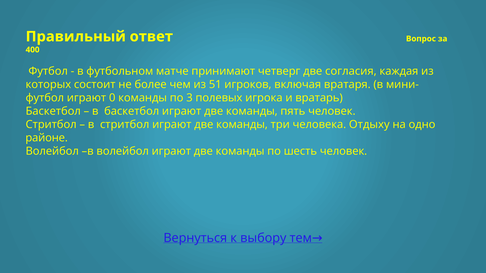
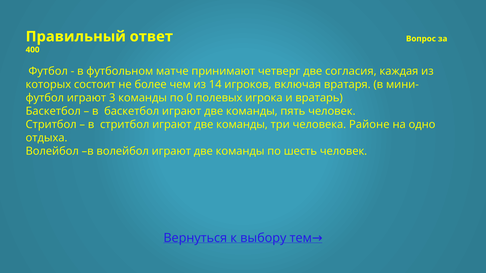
51: 51 -> 14 (215, 85)
0: 0 -> 3 (112, 98)
3: 3 -> 0 (189, 98)
Отдыху: Отдыху -> Районе (369, 125)
районе: районе -> отдыха (47, 138)
